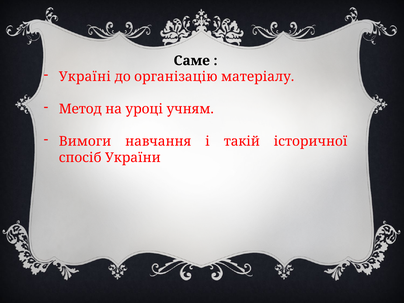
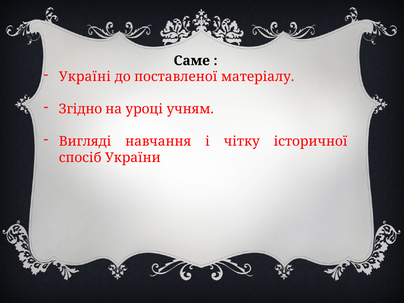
організацію: організацію -> поставленої (176, 77)
Метод: Метод -> Згідно (80, 109)
Вимоги: Вимоги -> Вигляді (85, 141)
такій: такій -> чітку (242, 141)
